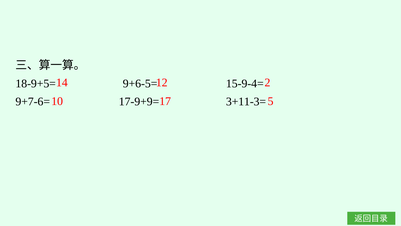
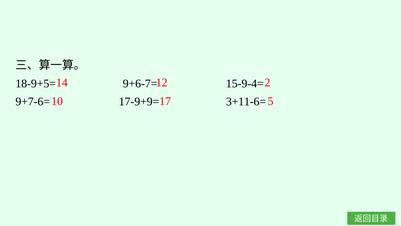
9+6-5=: 9+6-5= -> 9+6-7= (140, 83)
3+11-3=: 3+11-3= -> 3+11-6= (246, 102)
